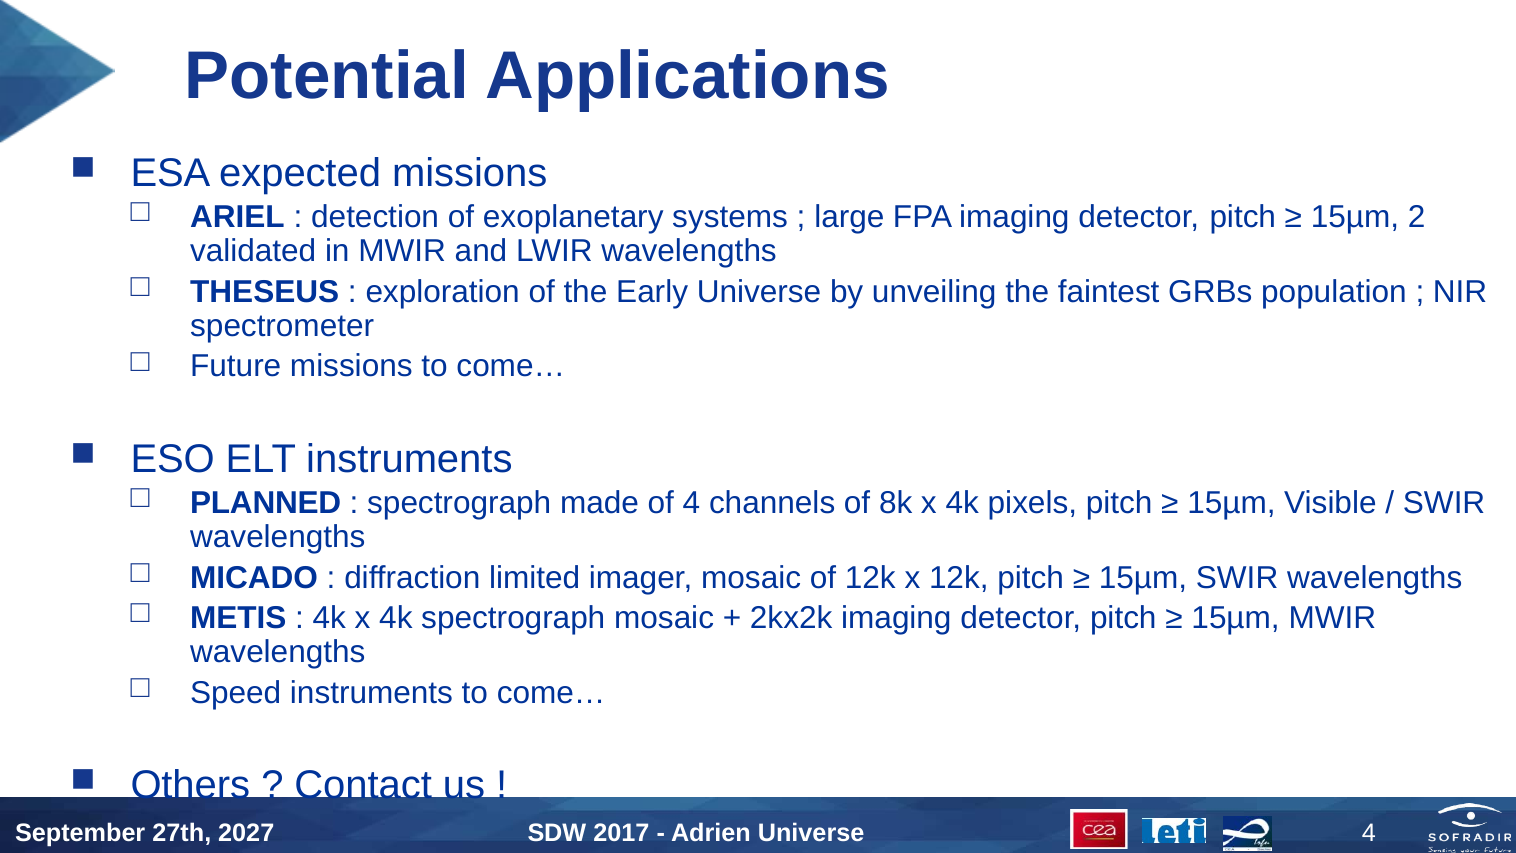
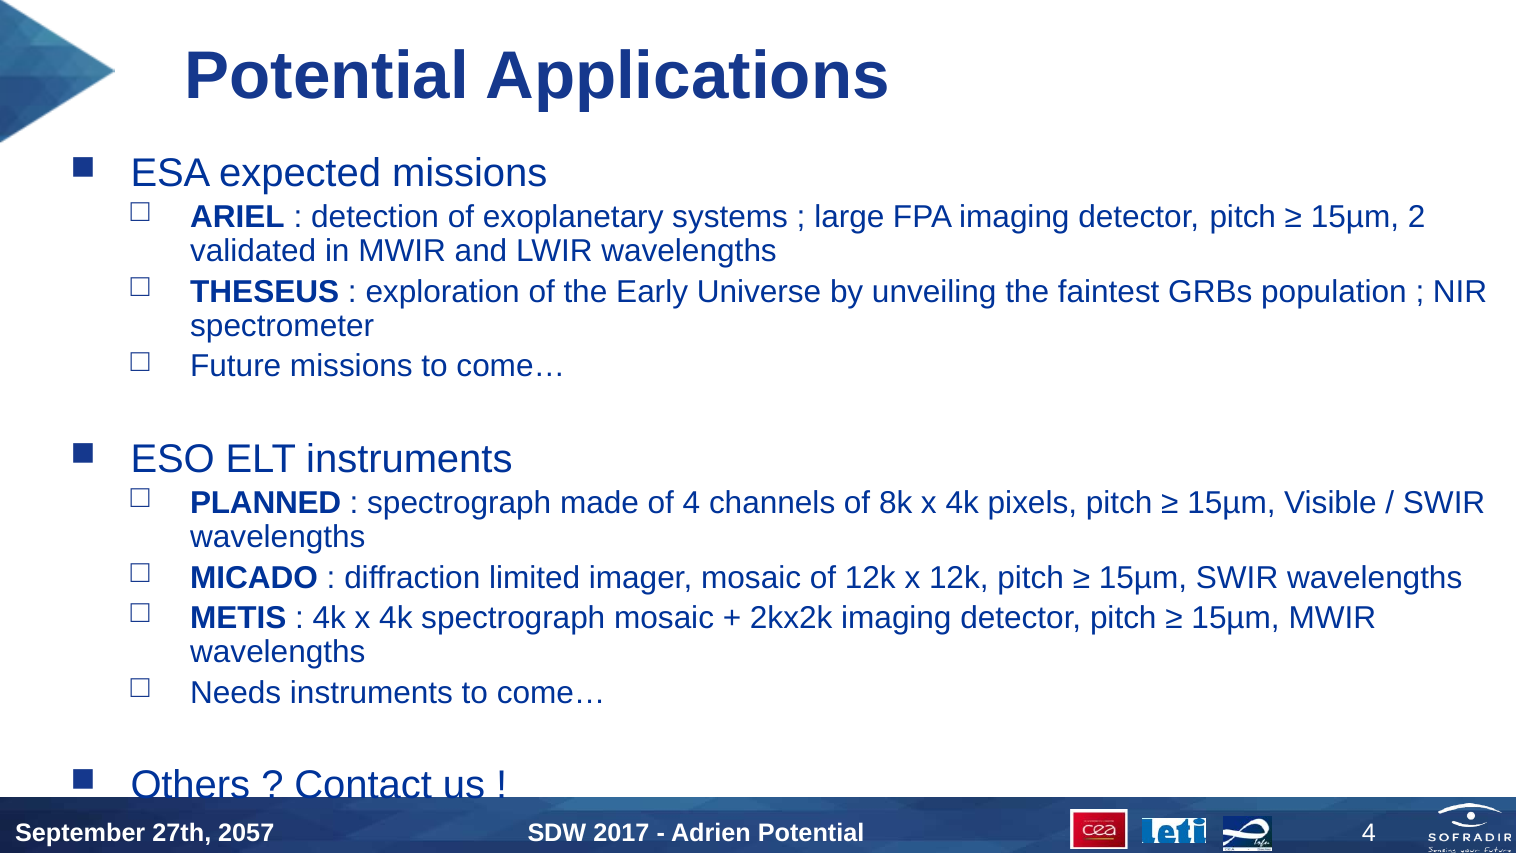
Speed: Speed -> Needs (236, 693)
2027: 2027 -> 2057 (246, 833)
Adrien Universe: Universe -> Potential (811, 833)
